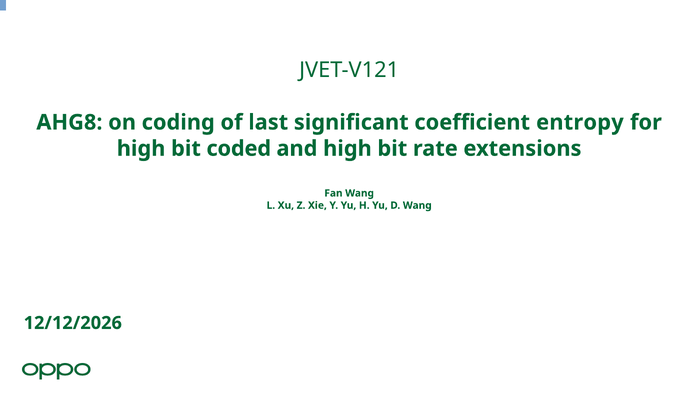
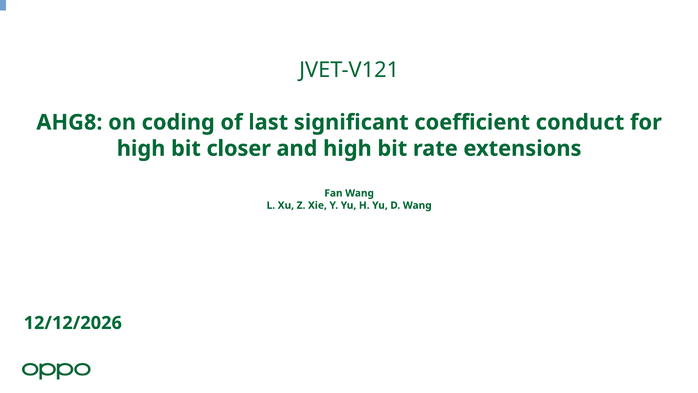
entropy: entropy -> conduct (580, 122)
coded: coded -> closer (239, 148)
